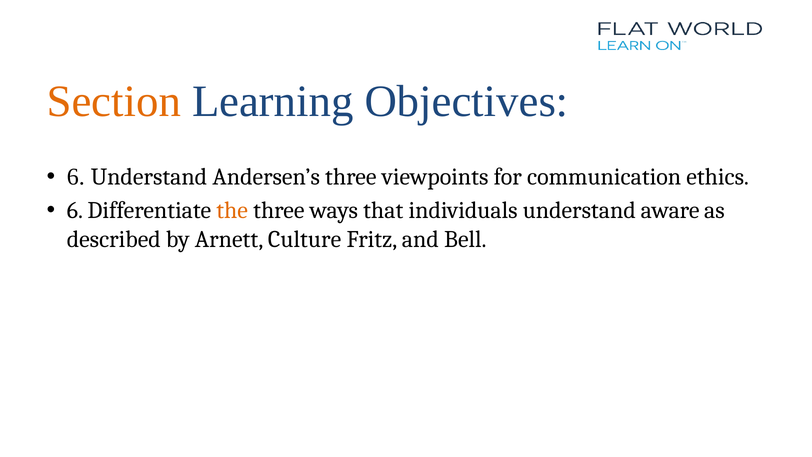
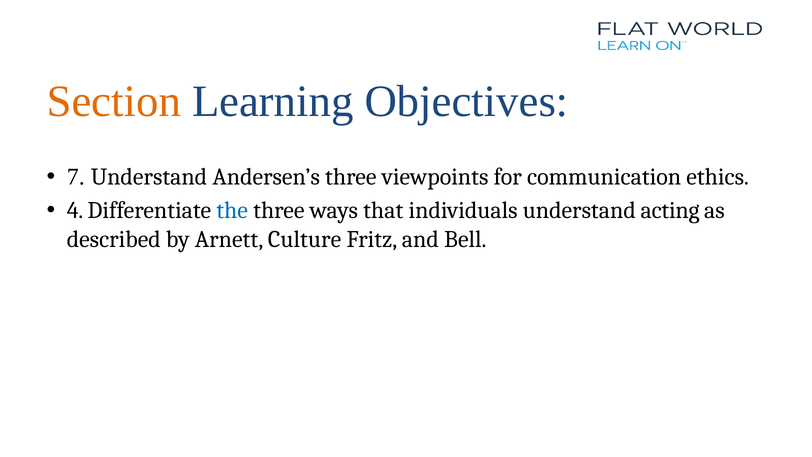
6: 6 -> 7 (76, 177)
6: 6 -> 4 (75, 210)
the colour: orange -> blue (232, 210)
aware: aware -> acting (670, 210)
